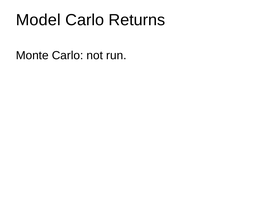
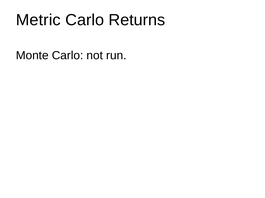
Model: Model -> Metric (38, 20)
